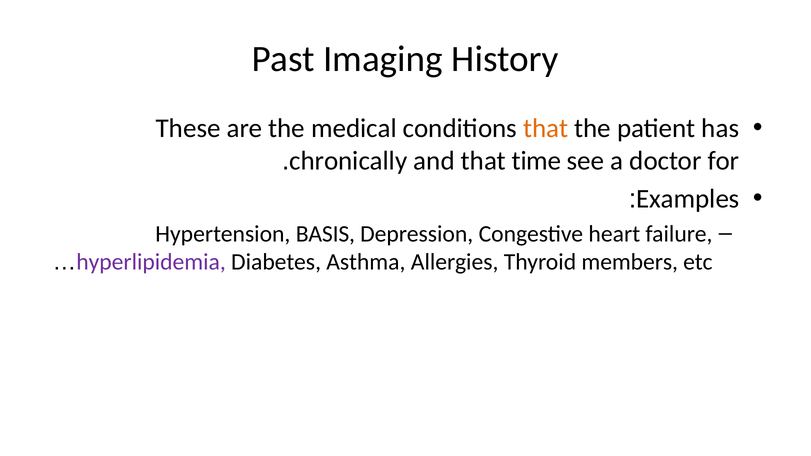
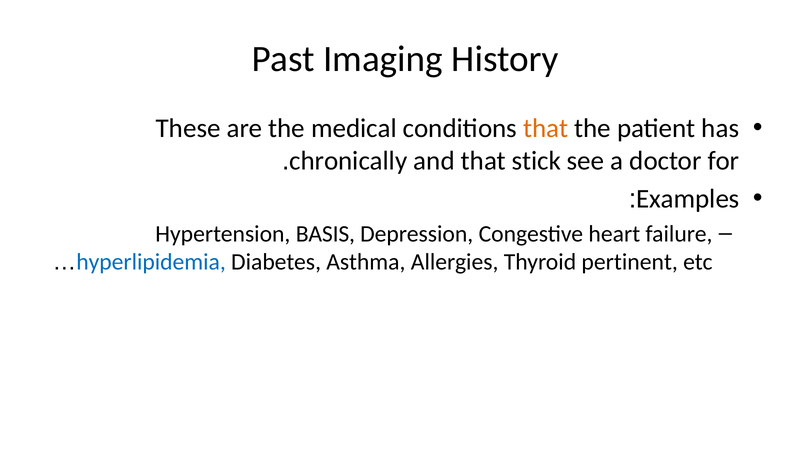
time: time -> stick (536, 161)
hyperlipidemia colour: purple -> blue (151, 262)
members: members -> pertinent (630, 262)
